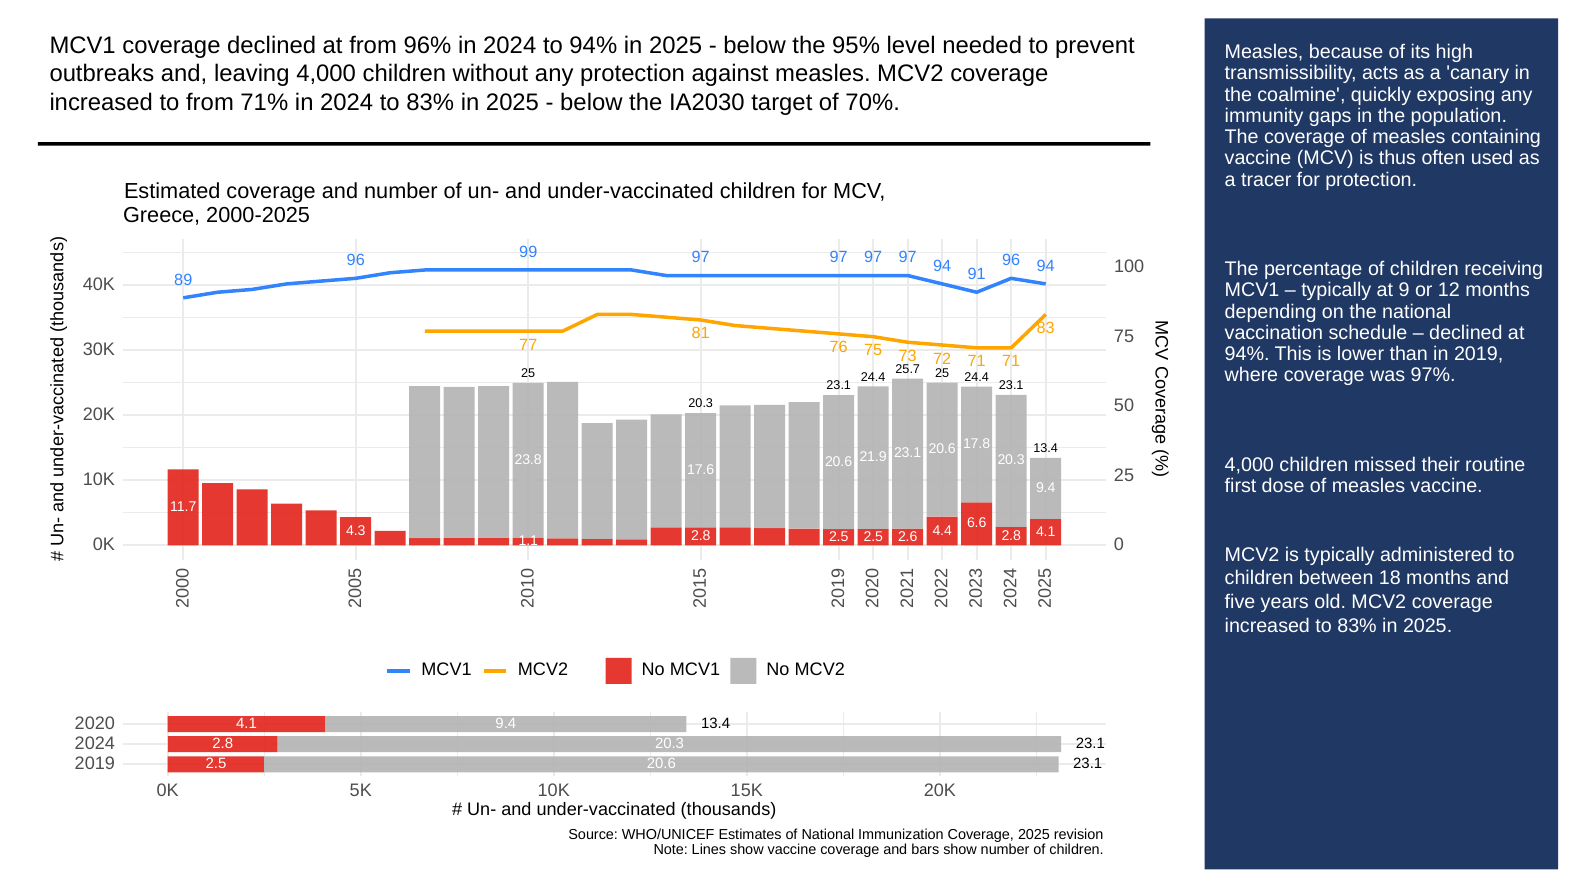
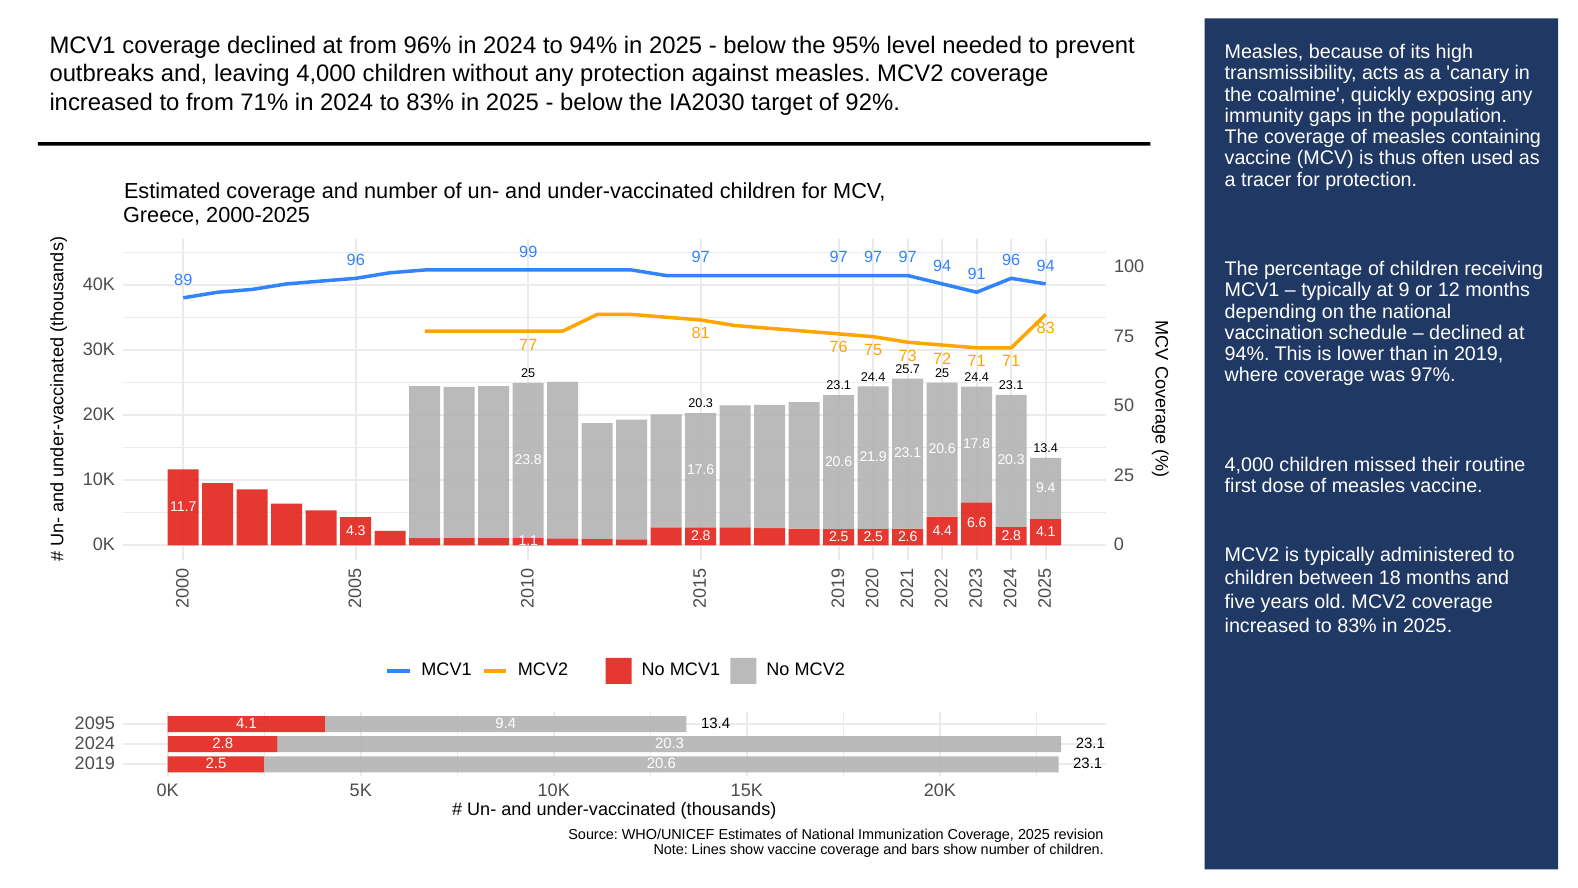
70%: 70% -> 92% (873, 103)
2020: 2020 -> 2095 (95, 723)
